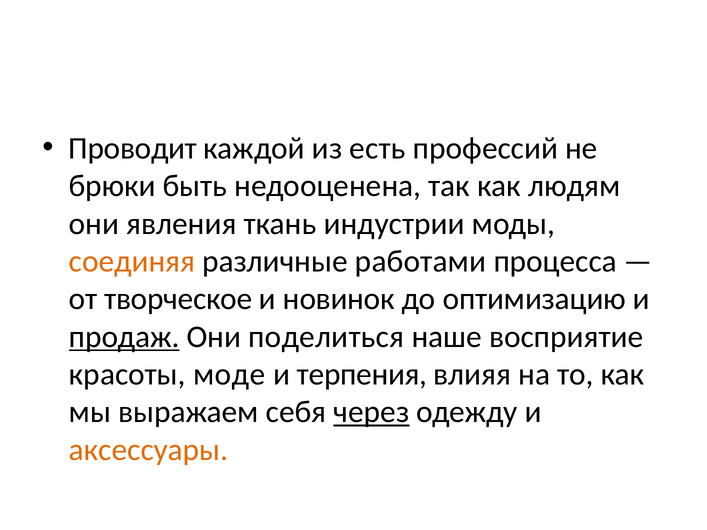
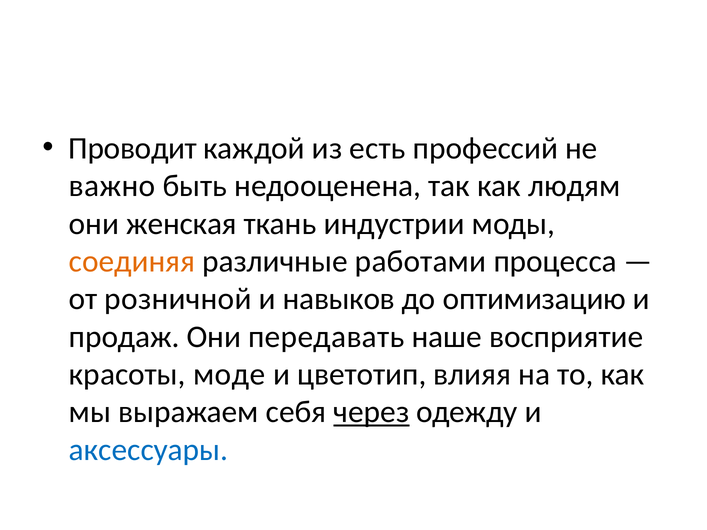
брюки: брюки -> важно (112, 186)
явления: явления -> женская (182, 224)
творческое: творческое -> розничной (178, 299)
новинок: новинок -> навыков (339, 299)
продаж underline: present -> none (124, 337)
поделиться: поделиться -> передавать (326, 337)
терпения: терпения -> цветотип (362, 375)
аксессуары colour: orange -> blue (149, 450)
